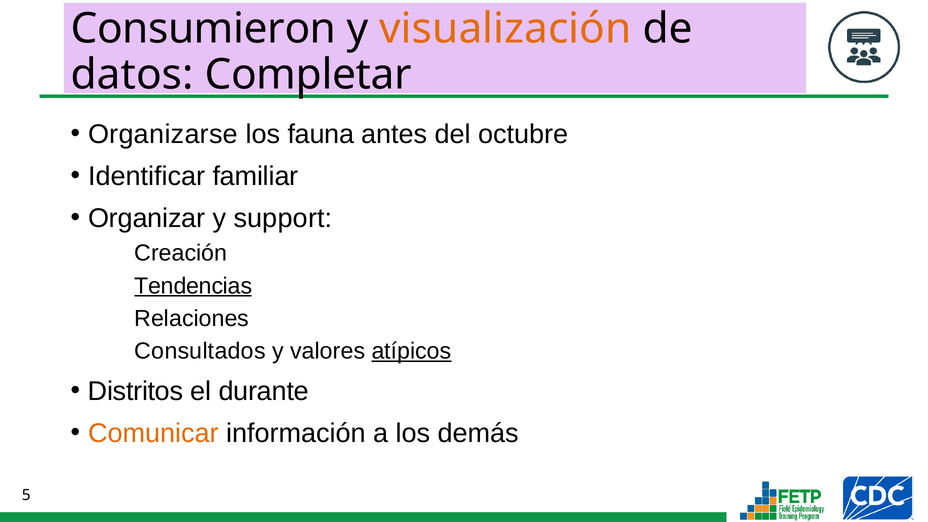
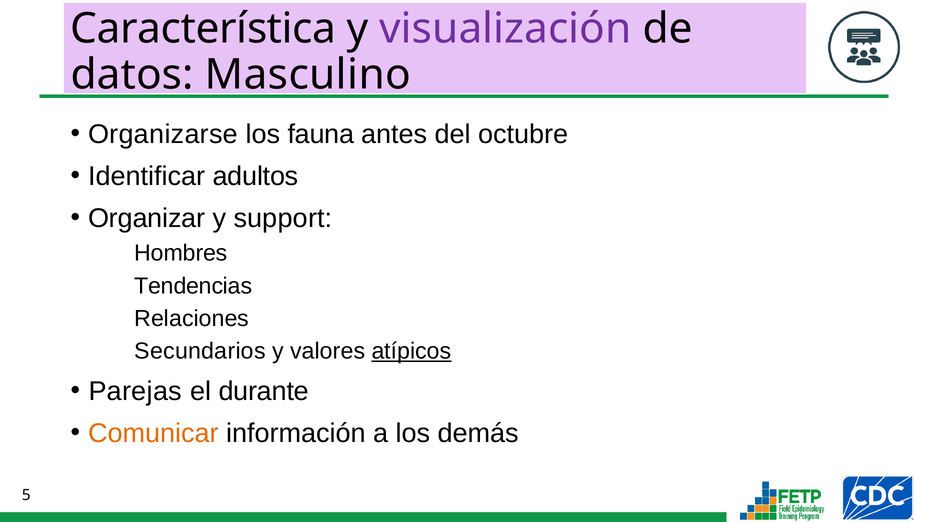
Consumieron: Consumieron -> Característica (203, 29)
visualización colour: orange -> purple (505, 29)
Completar: Completar -> Masculino (308, 75)
familiar: familiar -> adultos (255, 176)
Creación: Creación -> Hombres (181, 253)
Tendencias underline: present -> none (193, 286)
Consultados: Consultados -> Secundarios (200, 351)
Distritos: Distritos -> Parejas (135, 391)
